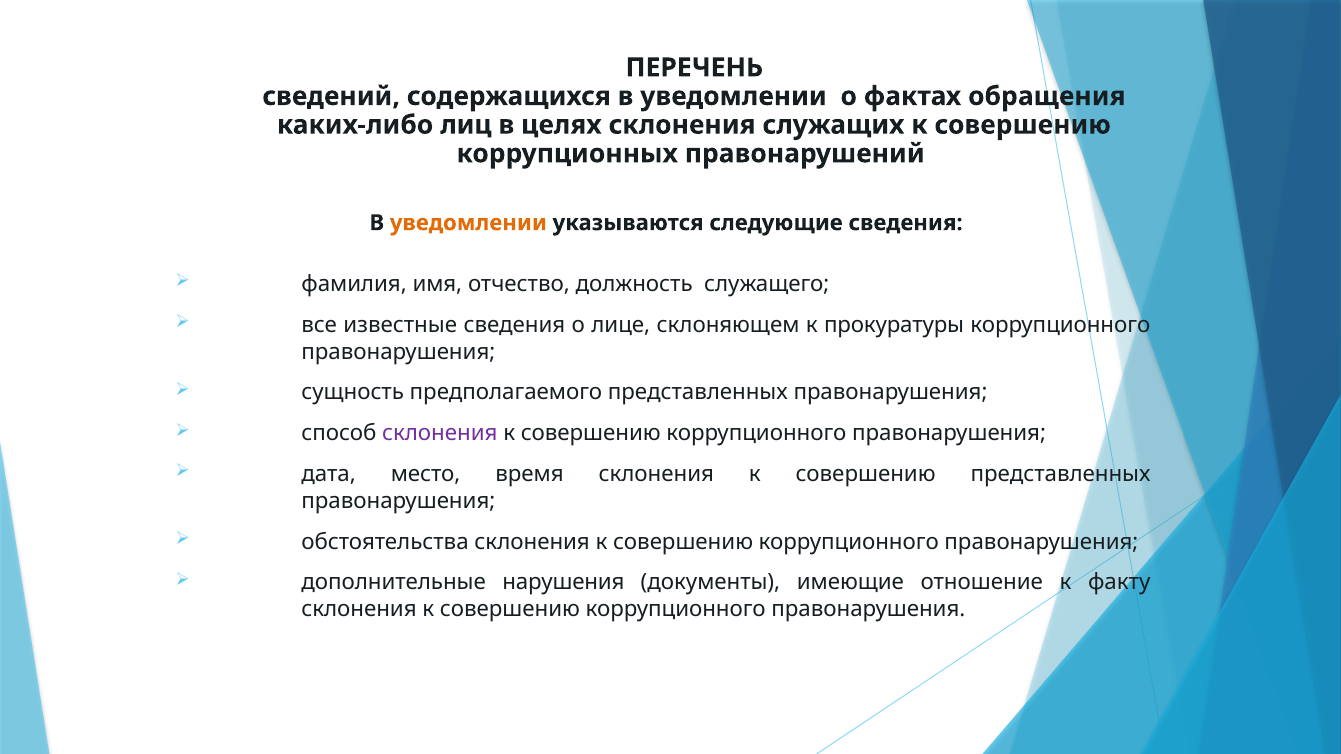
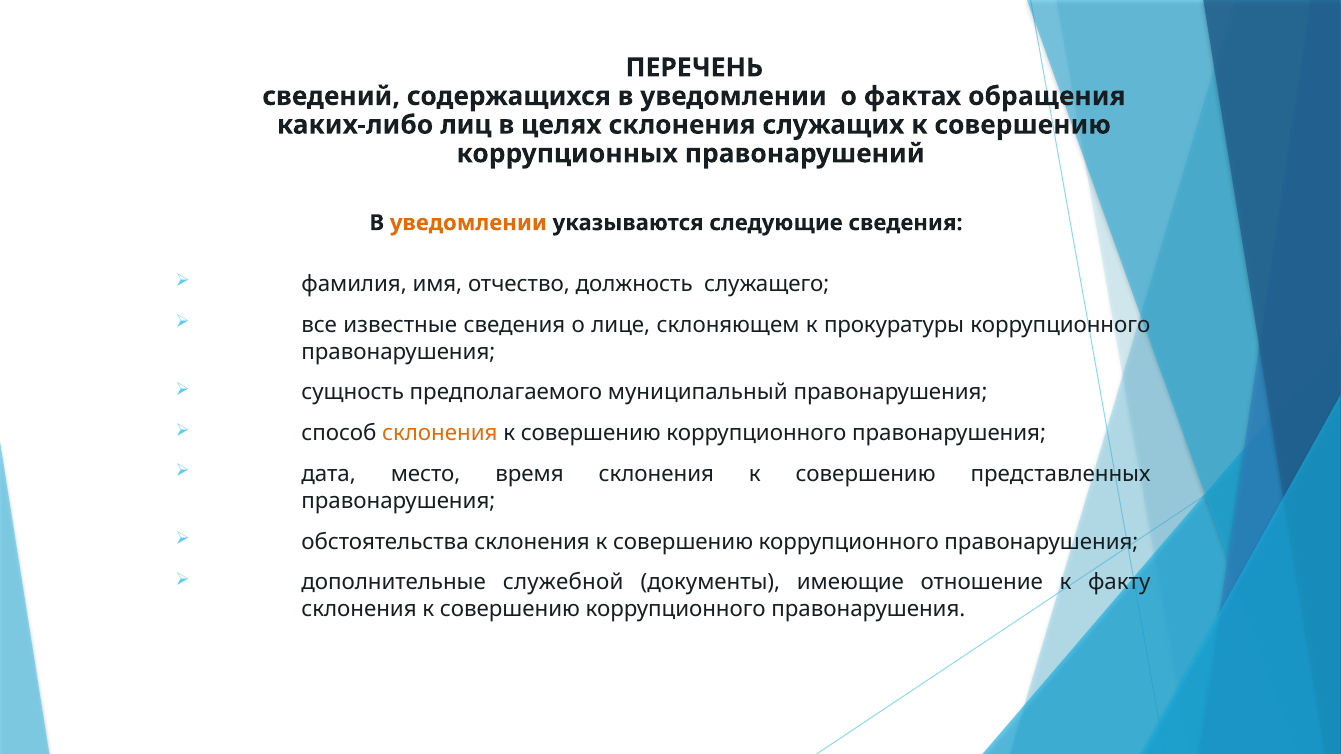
предполагаемого представленных: представленных -> муниципальный (698, 393)
склонения colour: purple -> orange (440, 434)
нарушения: нарушения -> служебной (563, 583)
